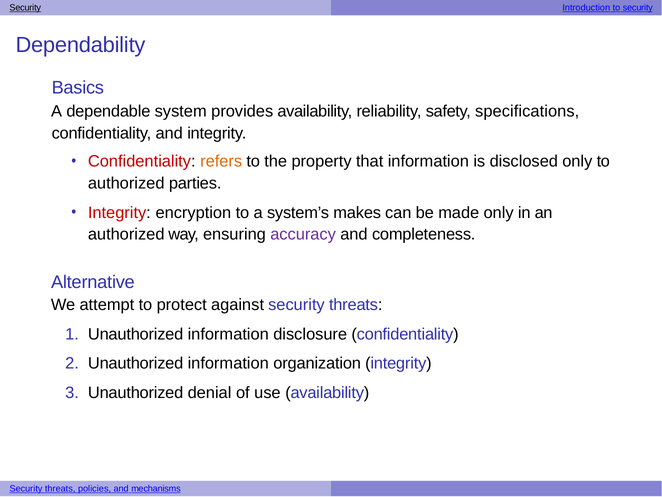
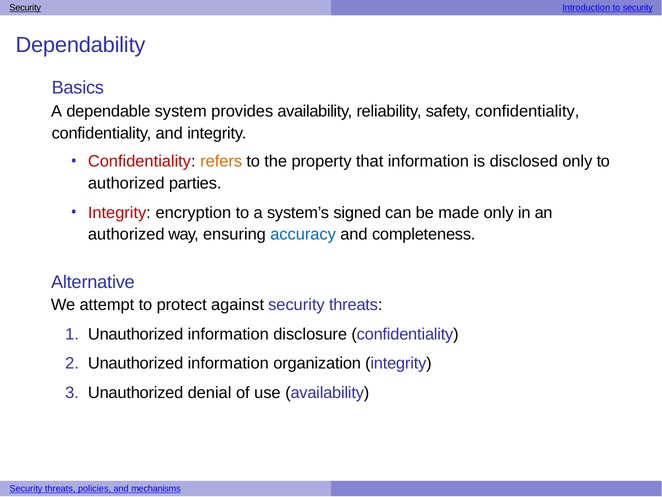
safety specifications: specifications -> confidentiality (527, 111)
makes: makes -> signed (357, 213)
accuracy colour: purple -> blue (303, 234)
